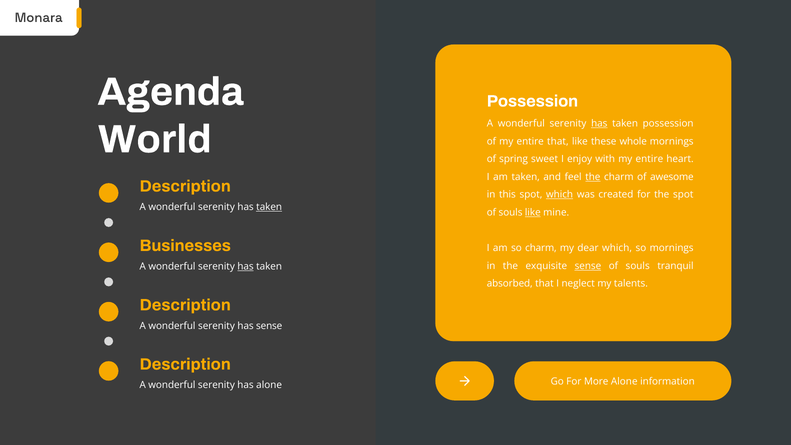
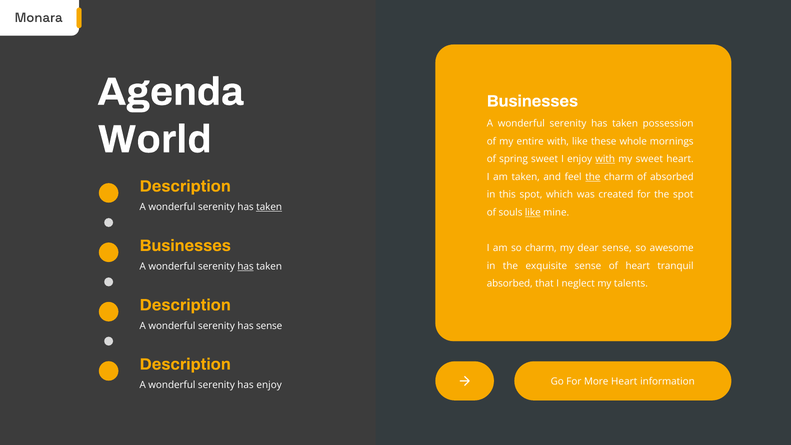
Possession: Possession -> Businesses (532, 101)
has underline: present -> none (599, 123)
entire that: that -> with (558, 141)
with underline: none -> present (605, 159)
entire: entire -> sweet (649, 159)
of awesome: awesome -> absorbed (672, 177)
which underline: present -> none (560, 195)
dear which: which -> sense (617, 248)
so mornings: mornings -> awesome (672, 248)
sense underline: present -> none (588, 266)
souls: souls -> heart (638, 266)
More Alone: Alone -> Heart (624, 382)
has alone: alone -> enjoy (269, 385)
